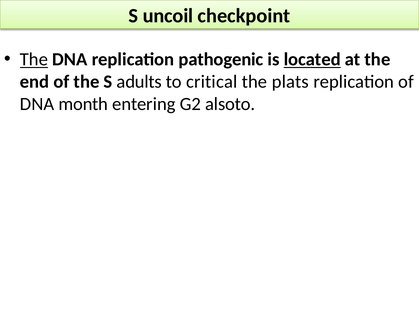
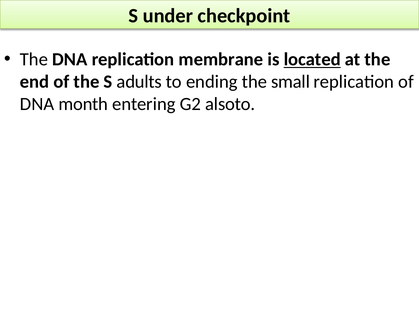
uncoil: uncoil -> under (168, 16)
The underline: present -> none (34, 60)
pathogenic: pathogenic -> membrane (221, 60)
critical: critical -> ending (212, 82)
plats: plats -> small (291, 82)
